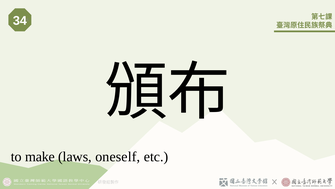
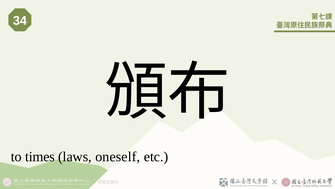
make: make -> times (40, 156)
